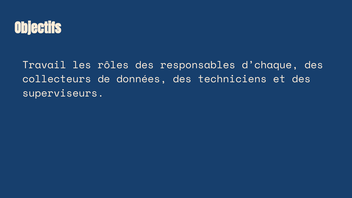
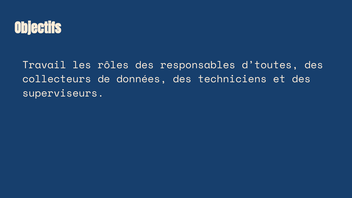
d’chaque: d’chaque -> d’toutes (270, 65)
